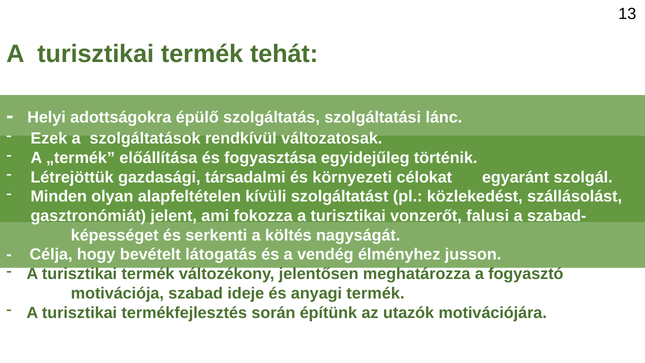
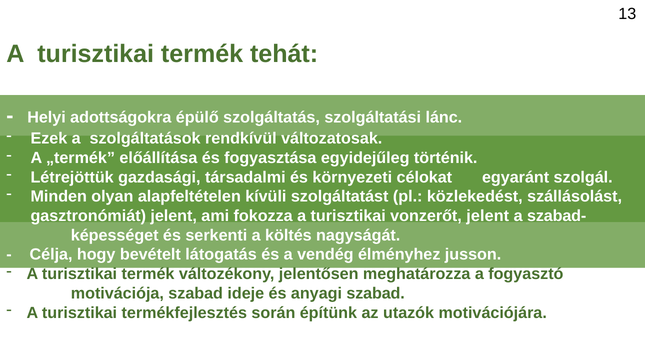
vonzerőt falusi: falusi -> jelent (488, 216)
anyagi termék: termék -> szabad (376, 293)
